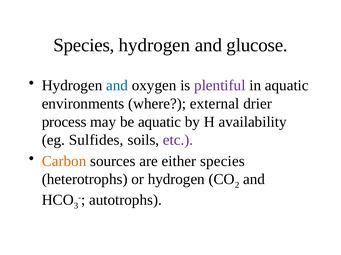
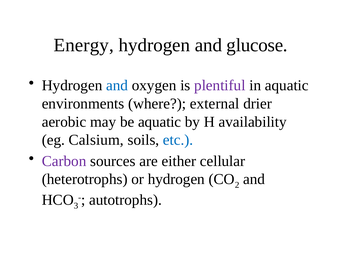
Species: Species -> Energy (84, 45)
process: process -> aerobic (64, 122)
Sulfides: Sulfides -> Calsium (96, 140)
etc colour: purple -> blue (178, 140)
Carbon colour: orange -> purple (64, 162)
either species: species -> cellular (223, 162)
